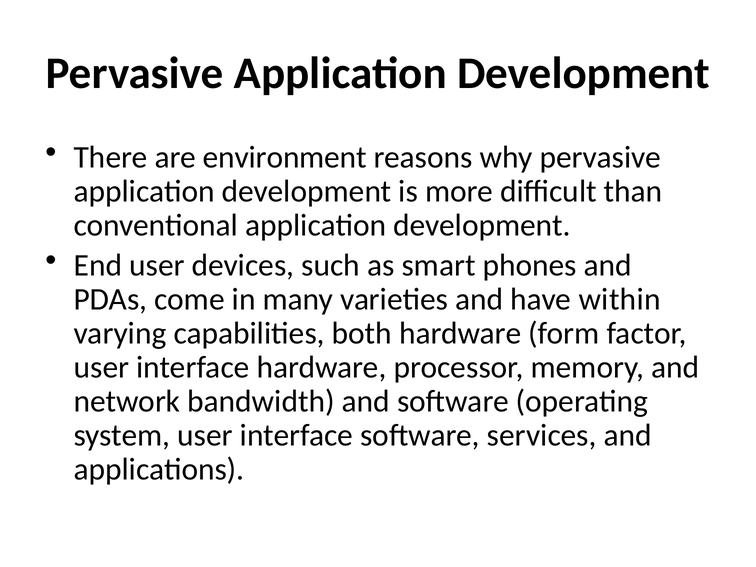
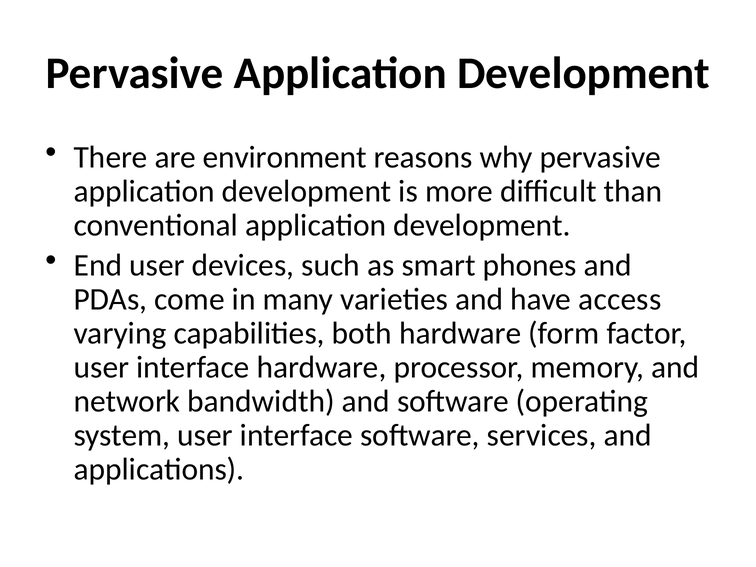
within: within -> access (620, 299)
